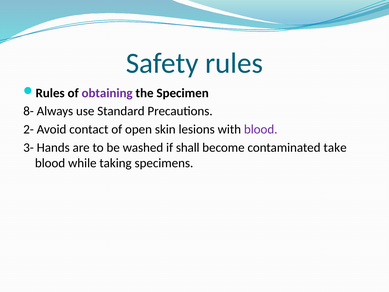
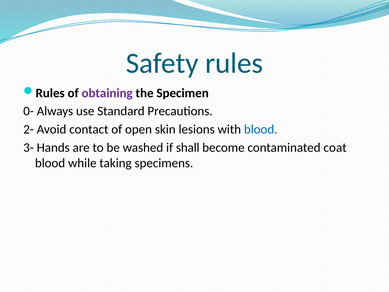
8-: 8- -> 0- (29, 111)
blood colour: purple -> blue (261, 129)
take: take -> coat (335, 147)
